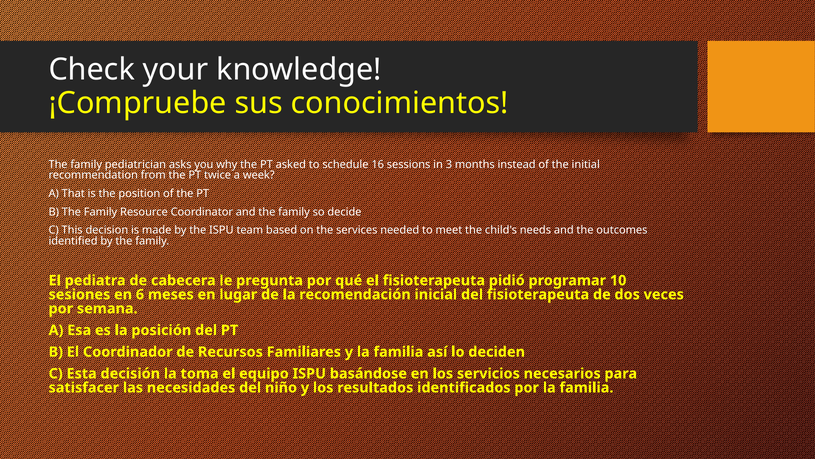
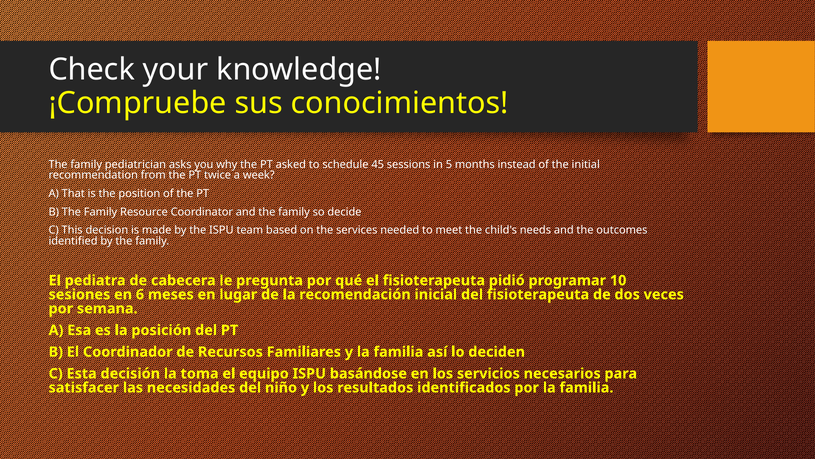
16: 16 -> 45 (378, 164)
3: 3 -> 5 (449, 164)
